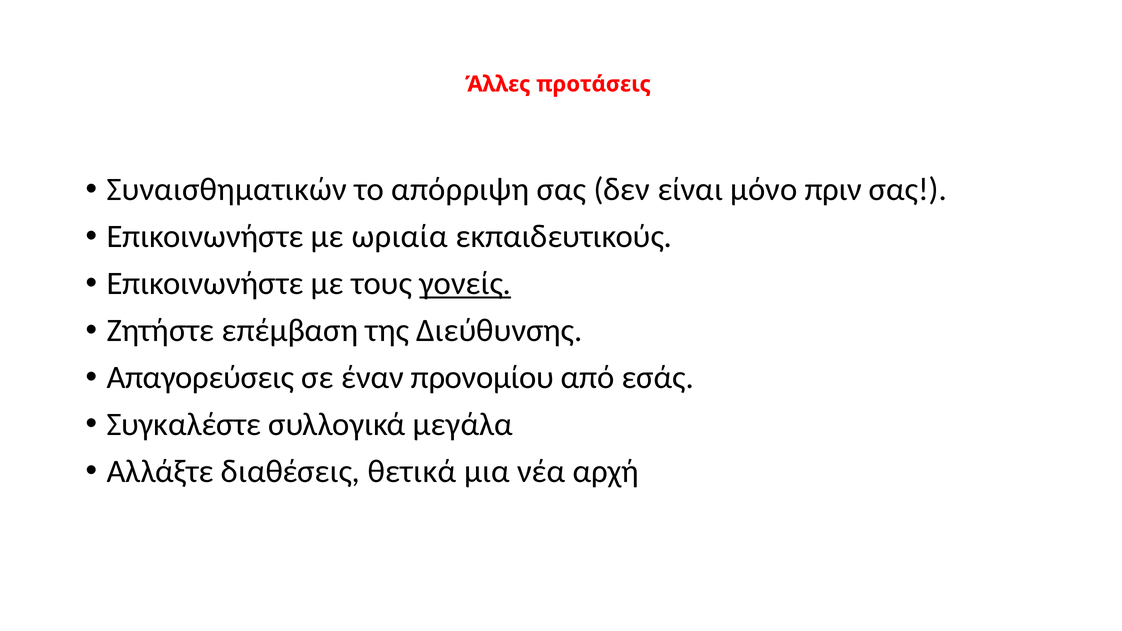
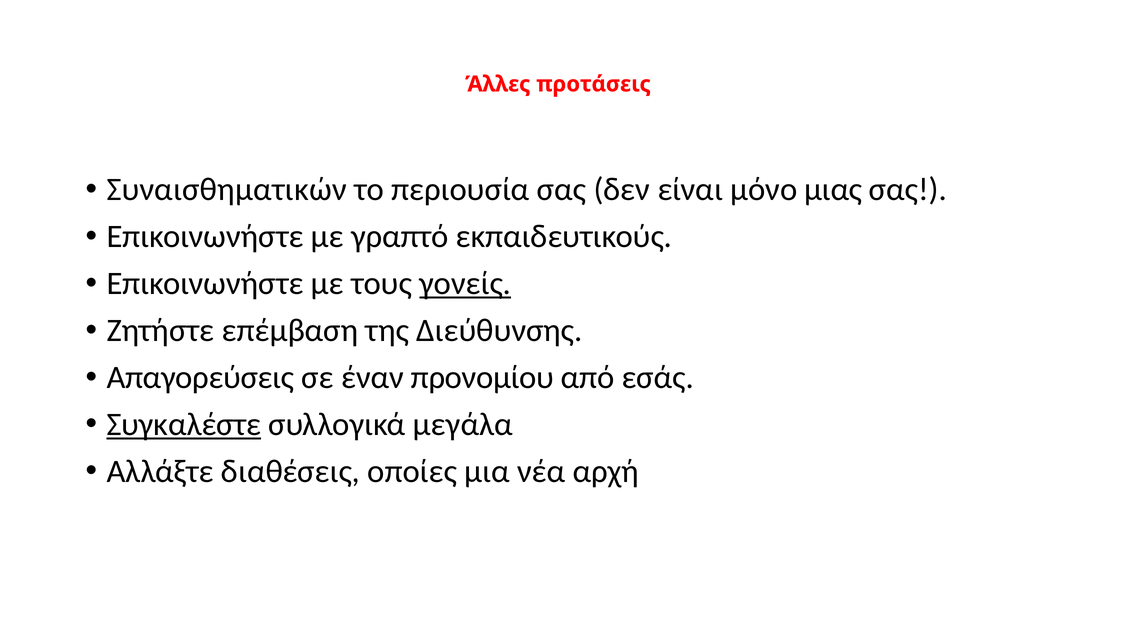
απόρριψη: απόρριψη -> περιουσία (460, 190)
πριν: πριν -> μιας (833, 190)
ωριαία: ωριαία -> γραπτό (400, 237)
Συγκαλέστε underline: none -> present (184, 425)
θετικά: θετικά -> οποίες (412, 471)
